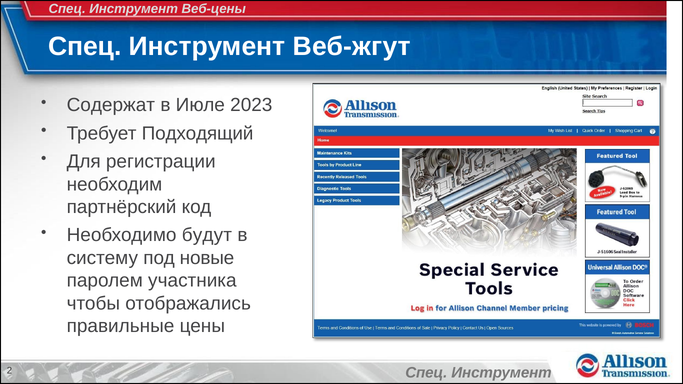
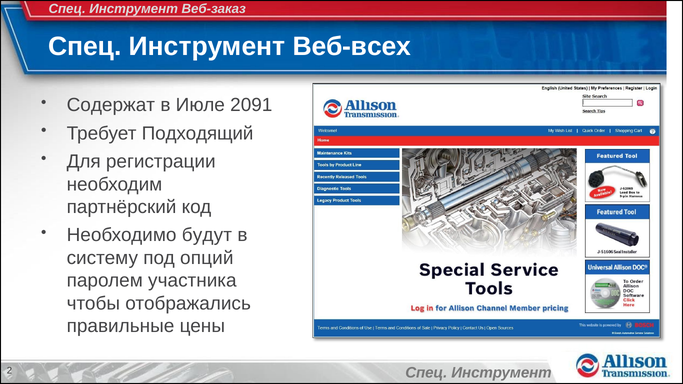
Веб-цены: Веб-цены -> Веб-заказ (214, 9)
Веб-жгут: Веб-жгут -> Веб-всех (352, 46)
2023: 2023 -> 2091 (251, 105)
новые: новые -> опций (207, 258)
